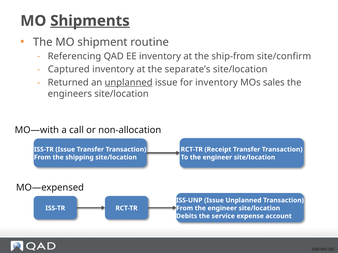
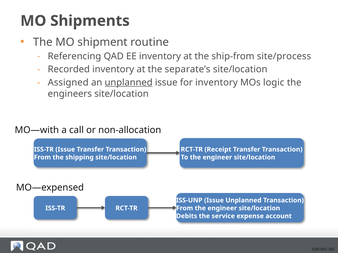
Shipments underline: present -> none (90, 21)
site/confirm: site/confirm -> site/process (284, 56)
Captured: Captured -> Recorded (69, 70)
Returned: Returned -> Assigned (68, 83)
sales: sales -> logic (274, 83)
